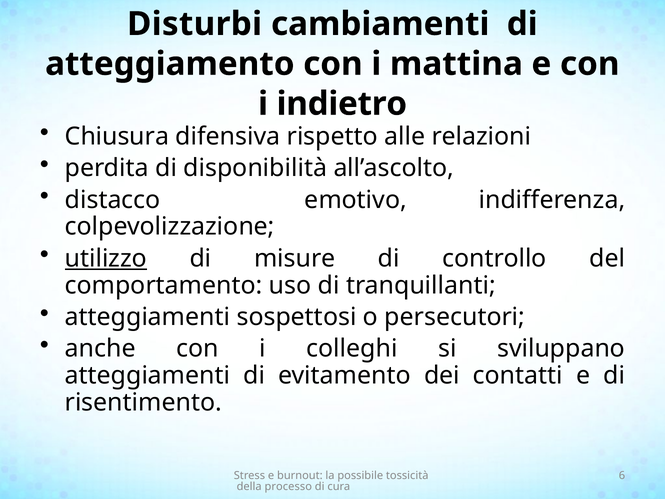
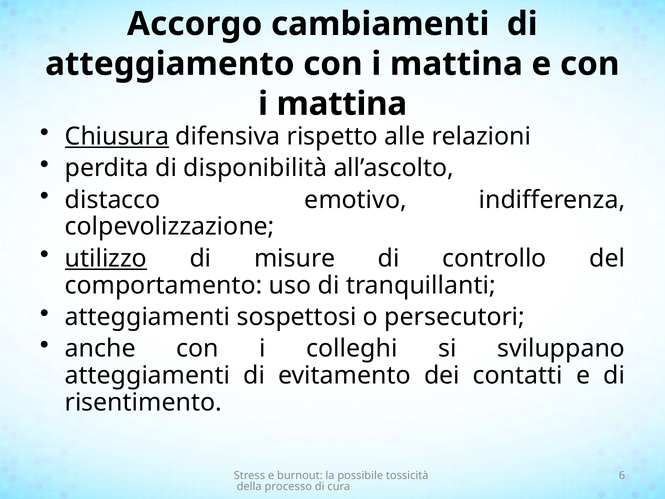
Disturbi: Disturbi -> Accorgo (195, 24)
indietro: indietro -> mattina (342, 104)
Chiusura underline: none -> present (117, 136)
